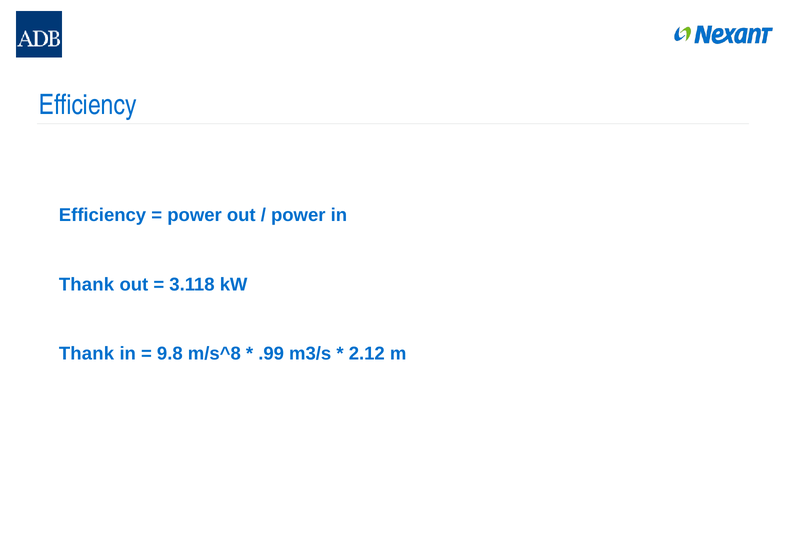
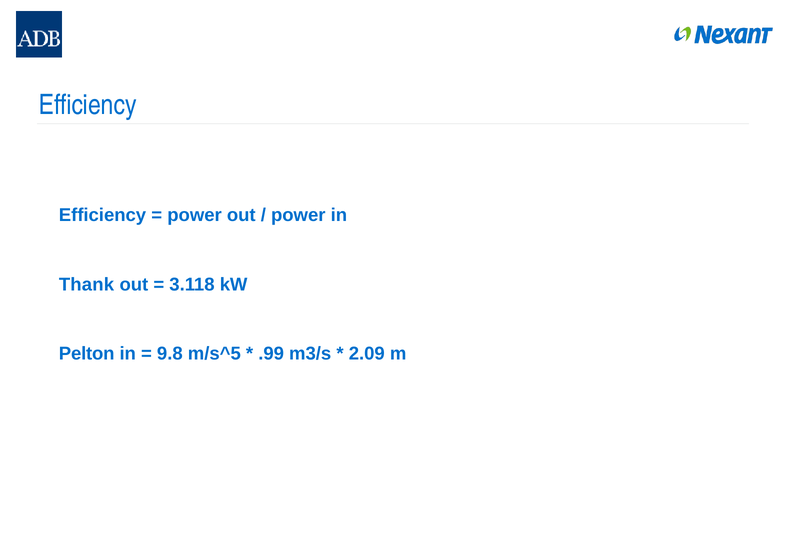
Thank: Thank -> Pelton (87, 354)
m/s^8: m/s^8 -> m/s^5 (214, 354)
2.12: 2.12 -> 2.09 (367, 354)
